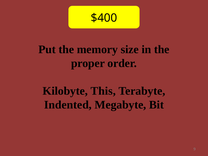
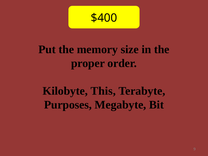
Indented: Indented -> Purposes (68, 105)
